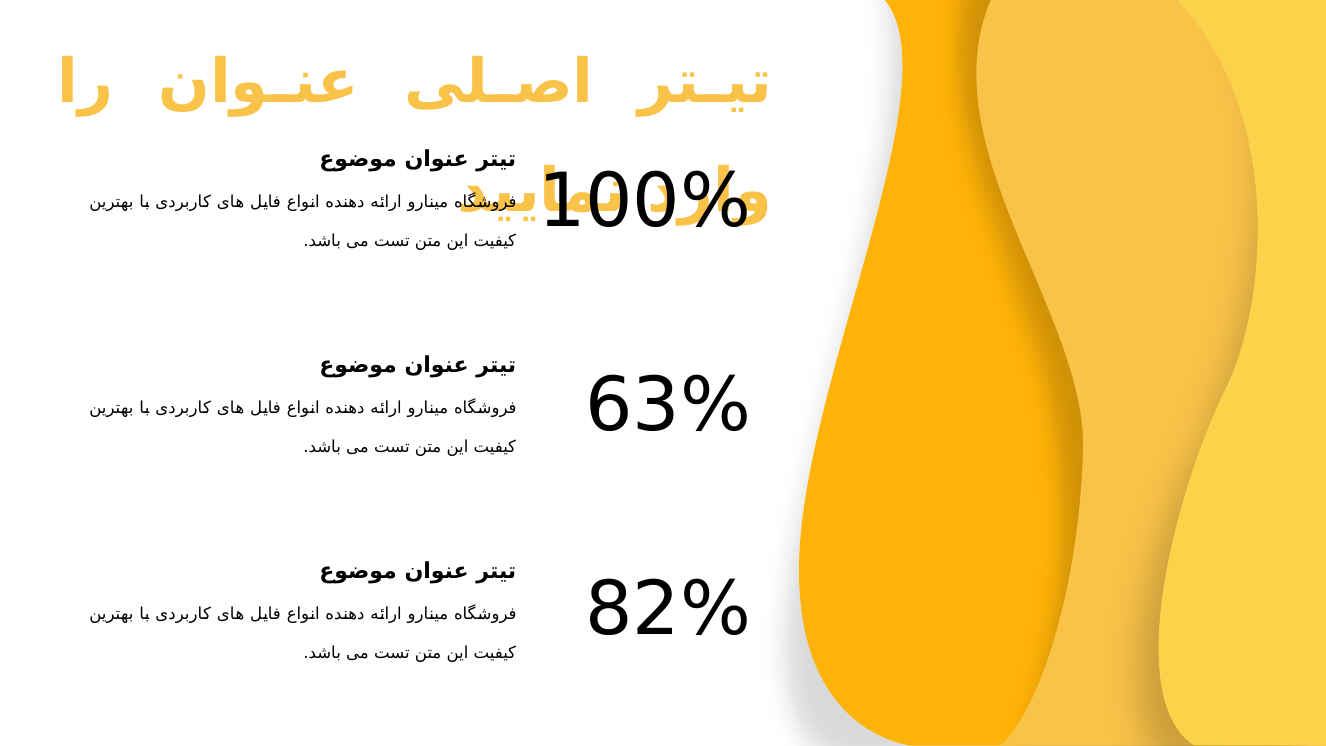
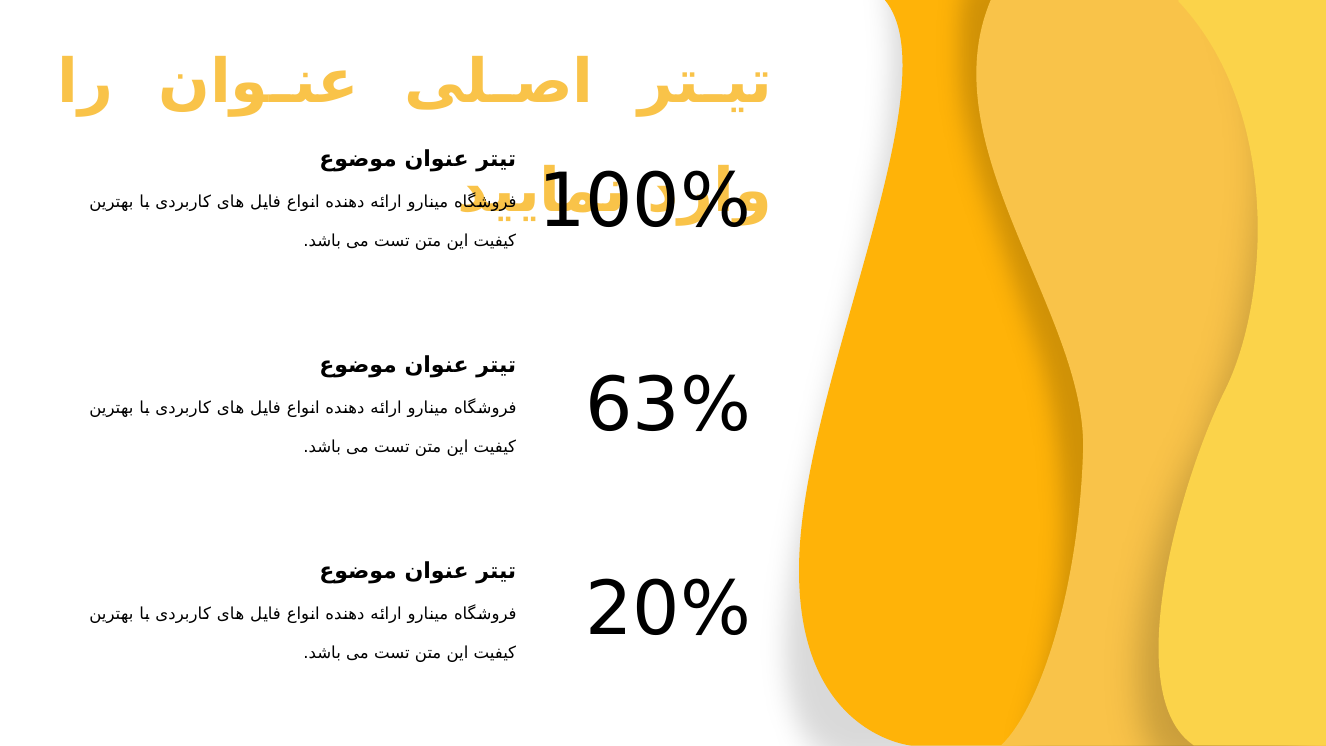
82%: 82% -> 20% (668, 609)
